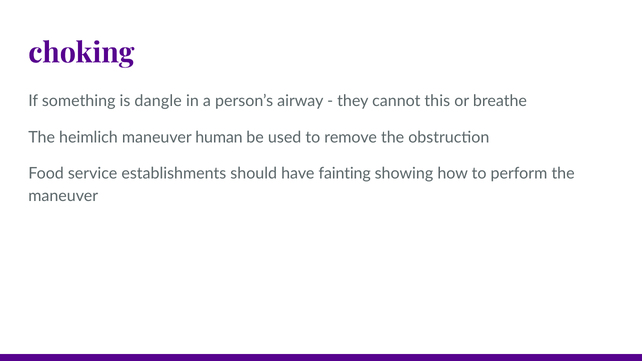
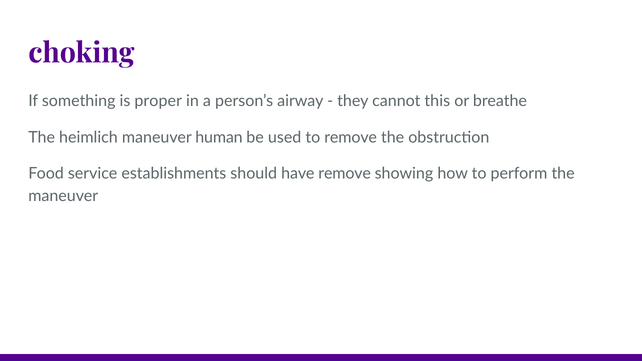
dangle: dangle -> proper (158, 101)
have fainting: fainting -> remove (345, 174)
